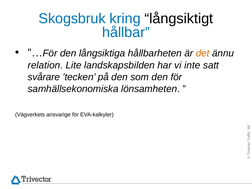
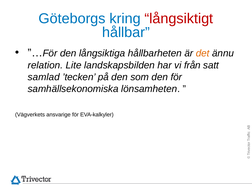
Skogsbruk: Skogsbruk -> Göteborgs (72, 19)
långsiktigt colour: black -> red (179, 19)
inte: inte -> från (192, 65)
svårare: svårare -> samlad (44, 77)
